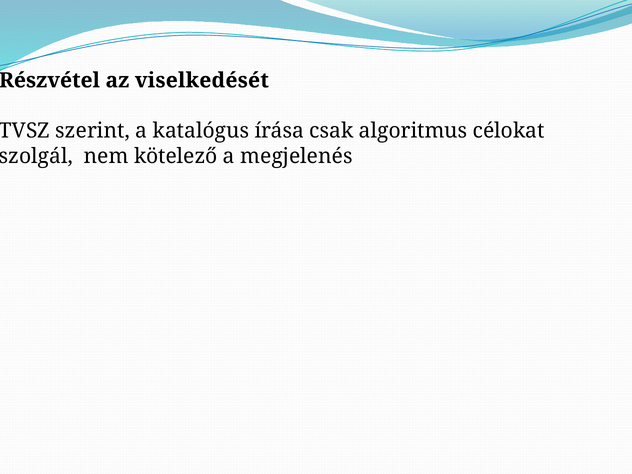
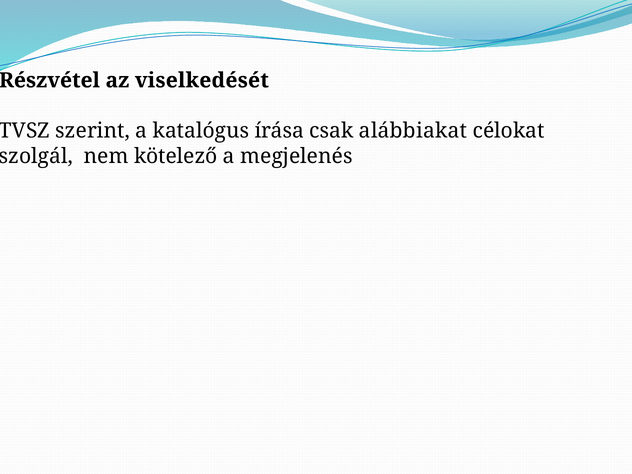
algoritmus: algoritmus -> alábbiakat (413, 131)
